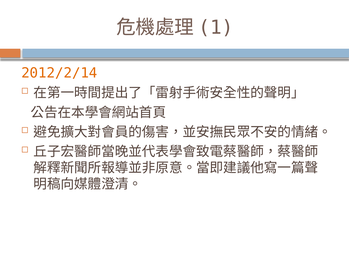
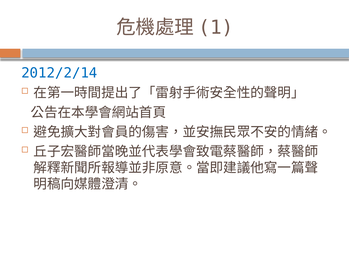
2012/2/14 colour: orange -> blue (59, 73)
